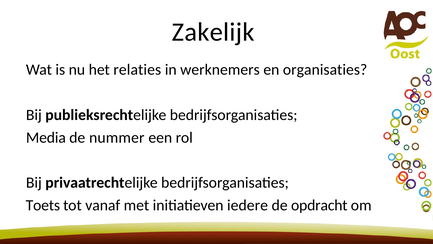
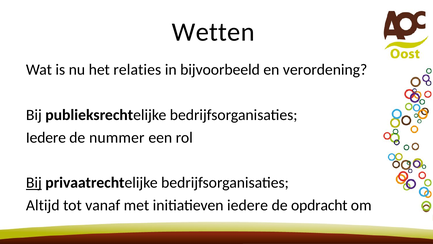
Zakelijk: Zakelijk -> Wetten (213, 32)
werknemers: werknemers -> bijvoorbeeld (220, 69)
organisaties: organisaties -> verordening (325, 69)
Media: Media -> Iedere (46, 137)
Bij underline: none -> present (34, 182)
Toets: Toets -> Altijd (43, 205)
